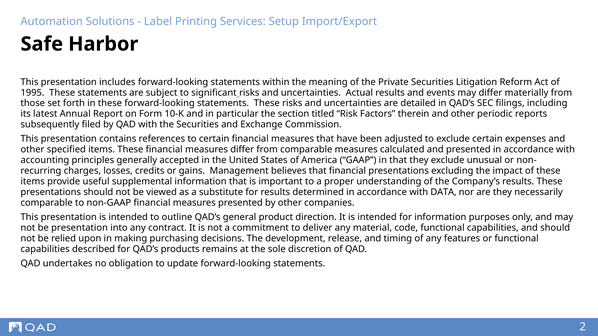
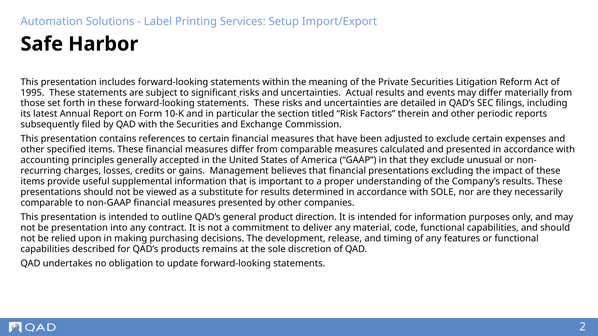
with DATA: DATA -> SOLE (443, 192)
